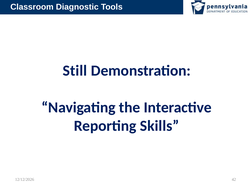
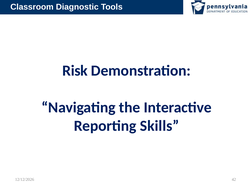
Still: Still -> Risk (75, 71)
